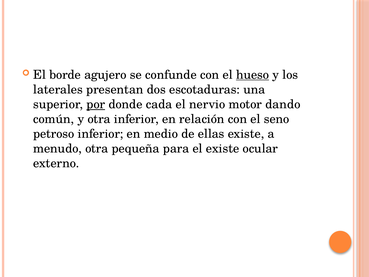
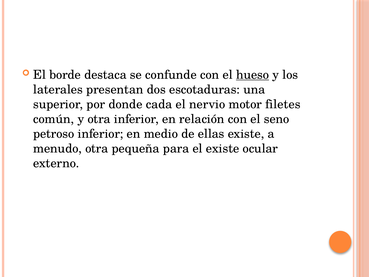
agujero: agujero -> destaca (105, 75)
por underline: present -> none (96, 104)
dando: dando -> filetes (283, 104)
